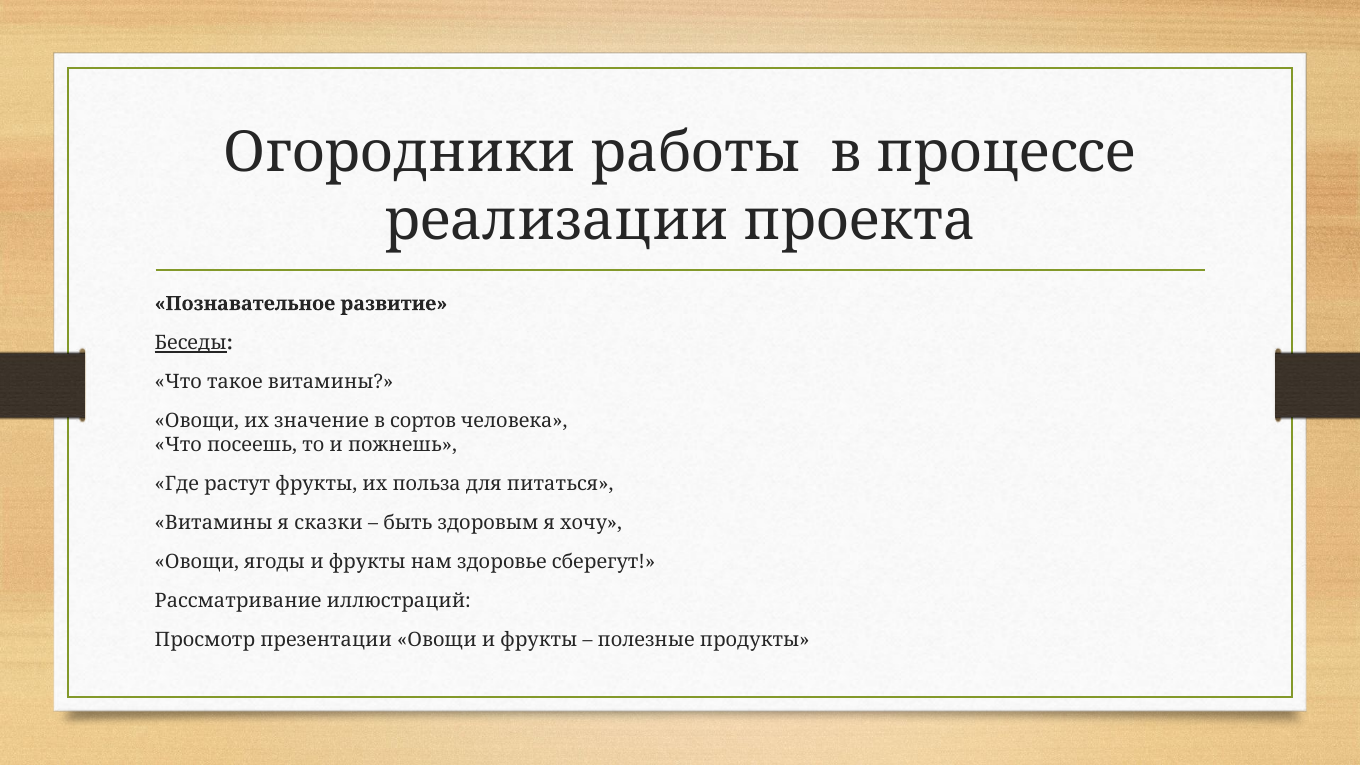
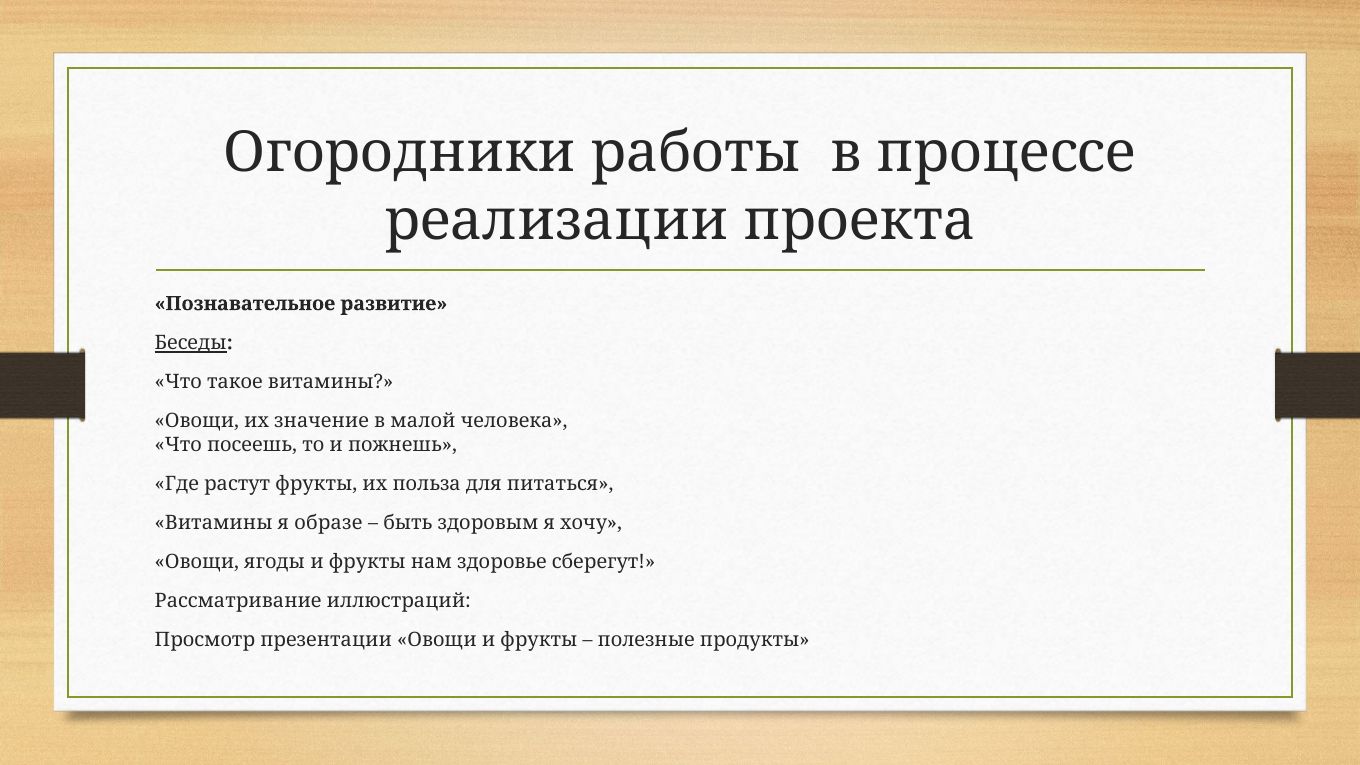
сортов: сортов -> малой (423, 421)
сказки: сказки -> образе (328, 523)
